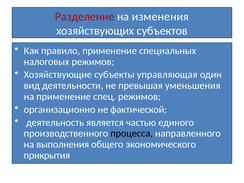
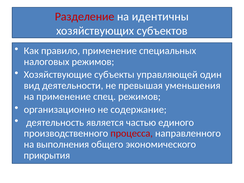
изменения: изменения -> идентичны (160, 16)
управляющая: управляющая -> управляющей (167, 75)
фактической: фактической -> содержание (139, 110)
процесса colour: black -> red (132, 133)
